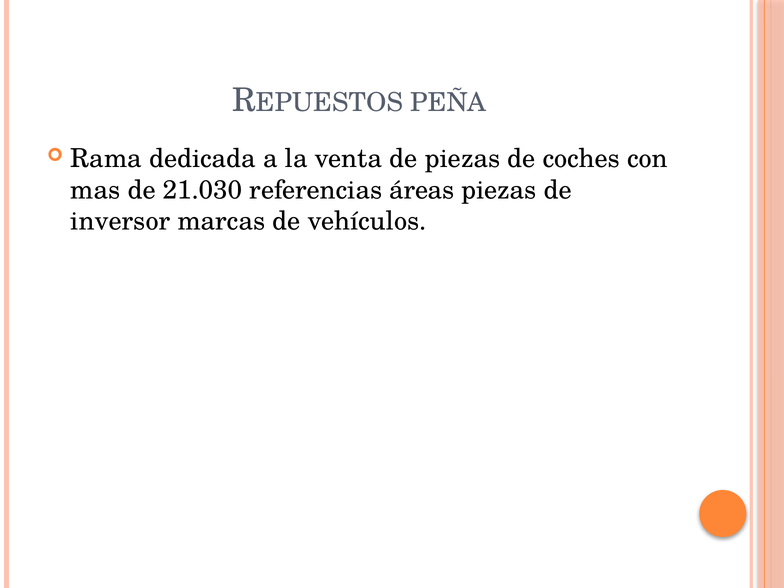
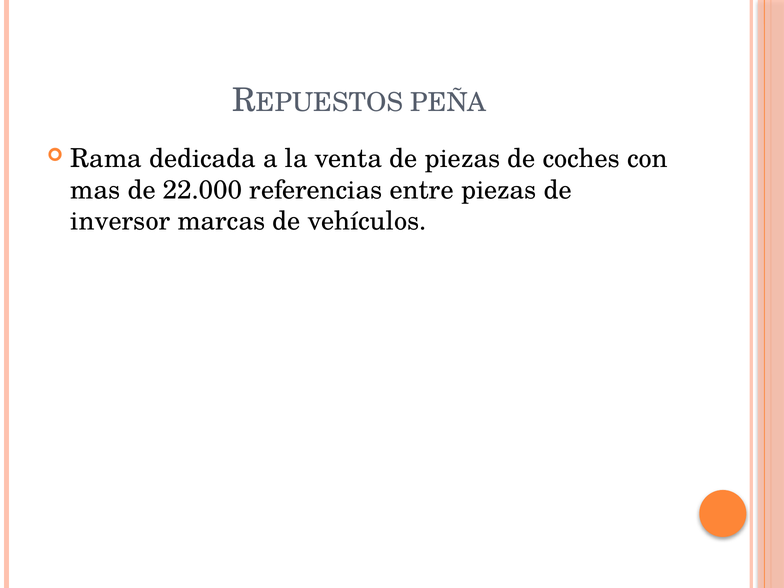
21.030: 21.030 -> 22.000 (203, 190)
áreas: áreas -> entre (422, 190)
